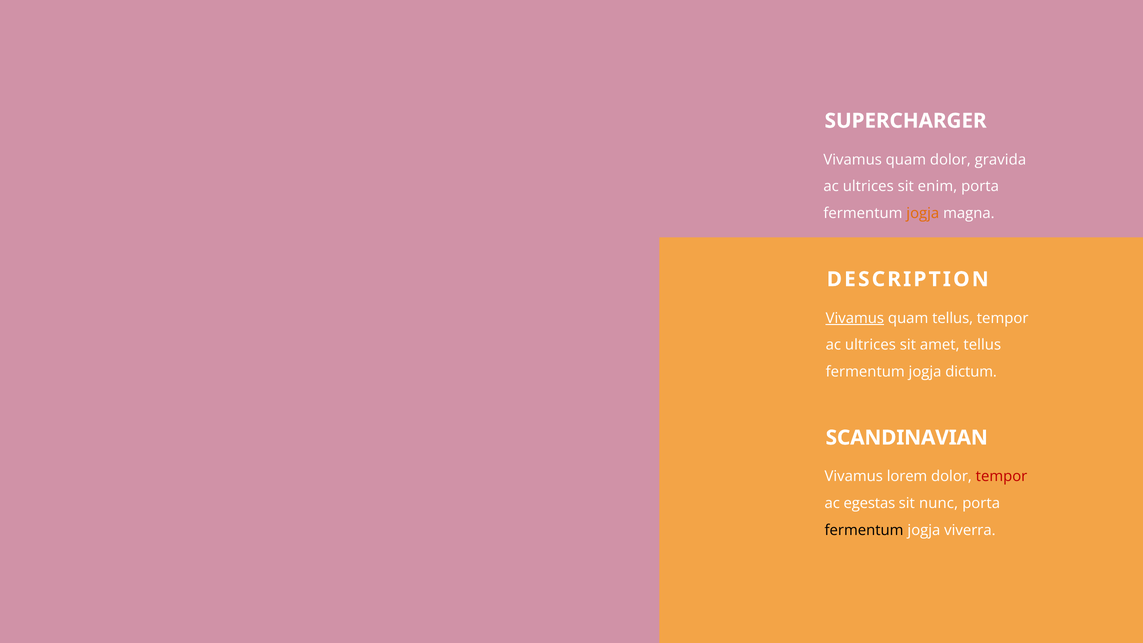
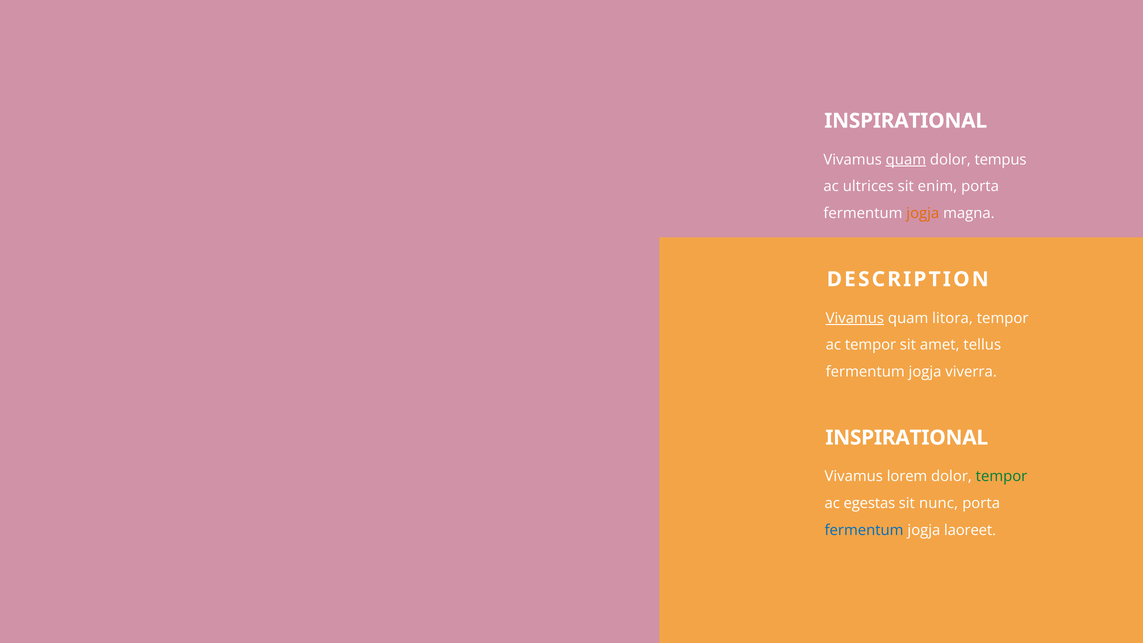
SUPERCHARGER: SUPERCHARGER -> INSPIRATIONAL (906, 121)
quam underline: none -> present (906, 160)
gravida: gravida -> tempus (1001, 160)
quam tellus: tellus -> litora (953, 318)
ultrices: ultrices -> tempor (871, 345)
dictum: dictum -> viverra (971, 372)
SCANDINAVIAN: SCANDINAVIAN -> INSPIRATIONAL (907, 438)
tempor colour: red -> green (1002, 477)
fermentum colour: black -> blue (864, 530)
viverra: viverra -> laoreet (970, 530)
